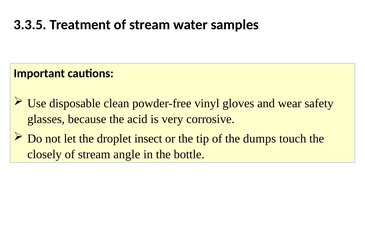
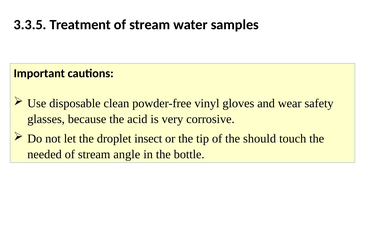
dumps: dumps -> should (260, 139)
closely: closely -> needed (45, 154)
